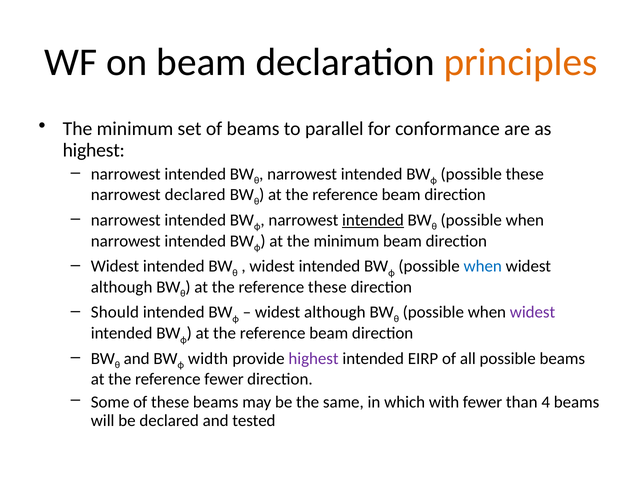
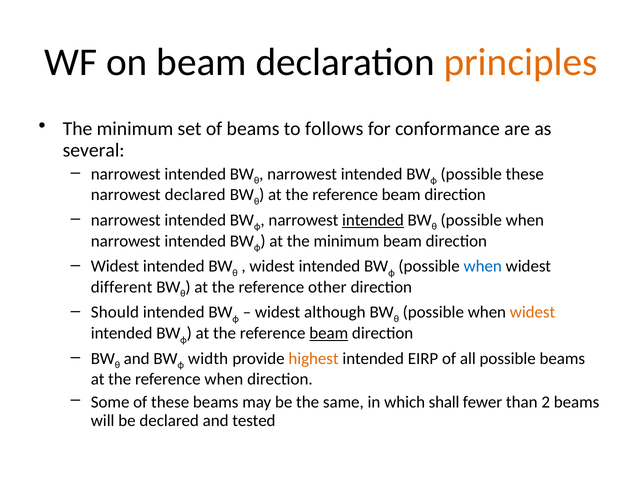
parallel: parallel -> follows (334, 129)
highest: highest -> several (94, 150)
although: although -> different (122, 287)
reference these: these -> other (327, 287)
widest colour: purple -> orange (533, 313)
beam underline: none -> present (329, 333)
highest colour: purple -> orange (314, 359)
reference fewer: fewer -> when (224, 380)
with: with -> shall (444, 402)
4: 4 -> 2 (546, 402)
